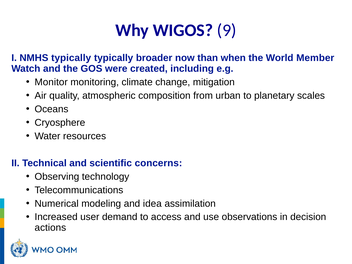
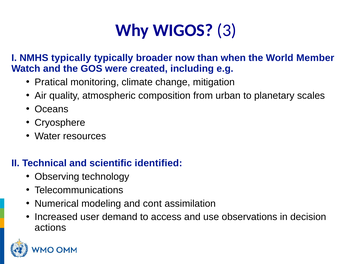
9: 9 -> 3 (227, 30)
Monitor: Monitor -> Pratical (51, 82)
concerns: concerns -> identified (158, 163)
idea: idea -> cont (152, 204)
